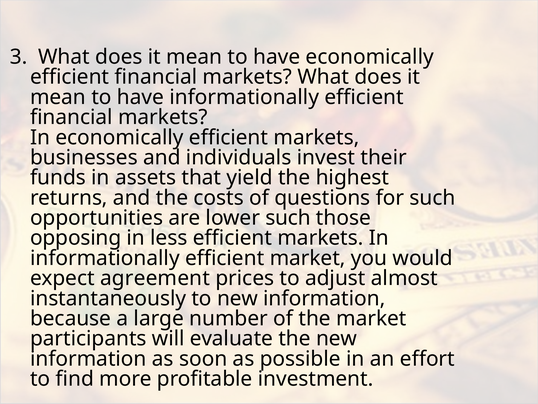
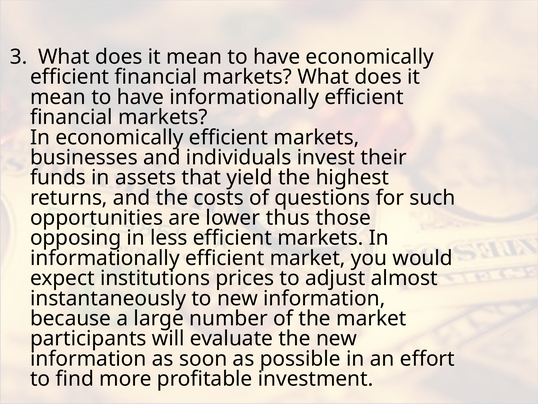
lower such: such -> thus (288, 218)
agreement: agreement -> institutions (155, 278)
